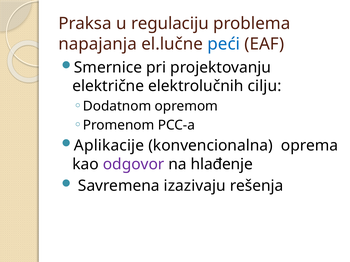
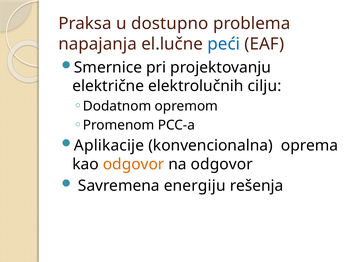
regulaciju: regulaciju -> dostupno (170, 24)
odgovor colour: purple -> orange (134, 165)
na hlađenje: hlađenje -> odgovor (222, 165)
izazivaju: izazivaju -> energiju (195, 186)
